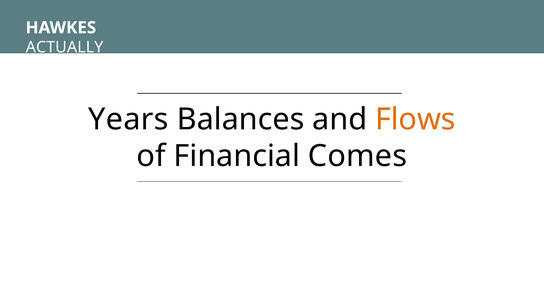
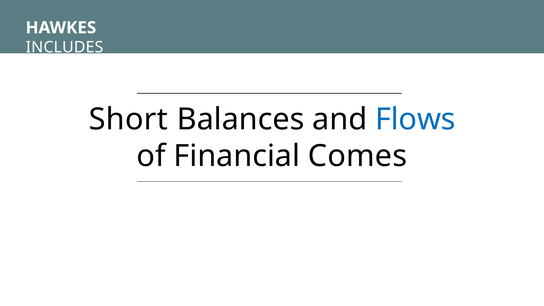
ACTUALLY: ACTUALLY -> INCLUDES (65, 47)
Years: Years -> Short (128, 119)
Flows colour: orange -> blue (415, 119)
